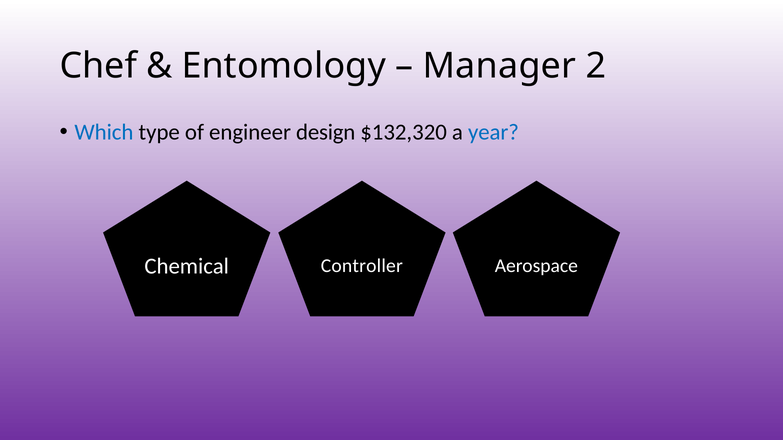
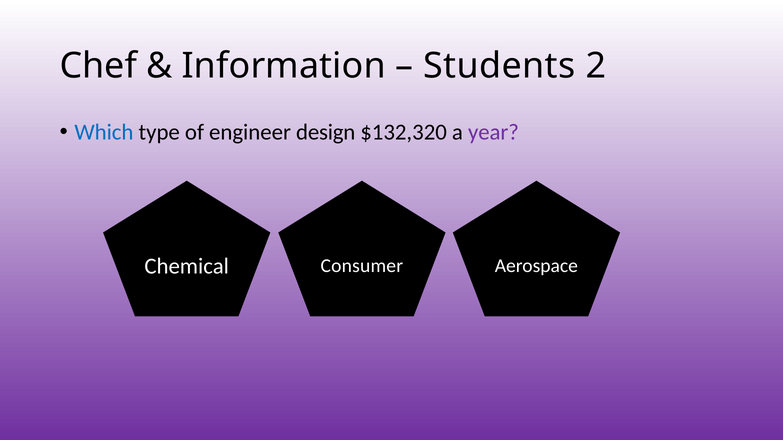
Entomology: Entomology -> Information (284, 66)
Manager: Manager -> Students (499, 66)
year colour: blue -> purple (494, 132)
Controller: Controller -> Consumer (362, 266)
